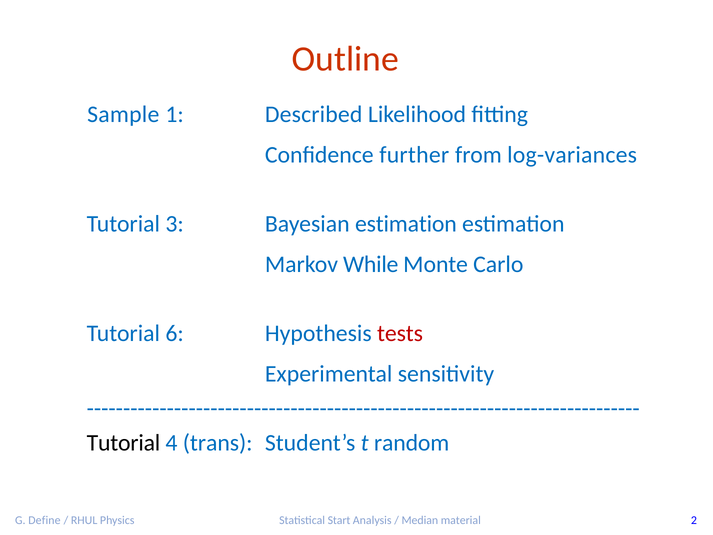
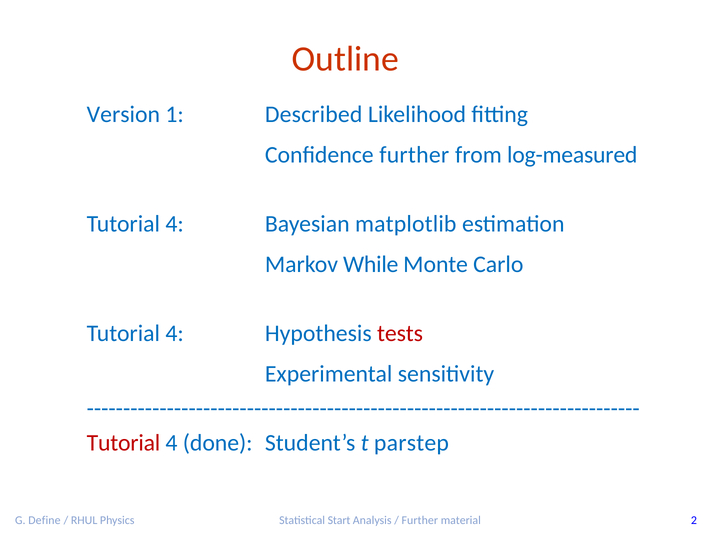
Sample: Sample -> Version (123, 115)
log-variances: log-variances -> log-measured (572, 155)
3: 3 -> 4 (175, 224)
Bayesian estimation: estimation -> matplotlib (406, 224)
6: 6 -> 4 (175, 333)
Tutorial colour: black -> red (123, 443)
trans: trans -> done (218, 443)
random: random -> parstep (411, 443)
Median: Median -> Further (420, 520)
